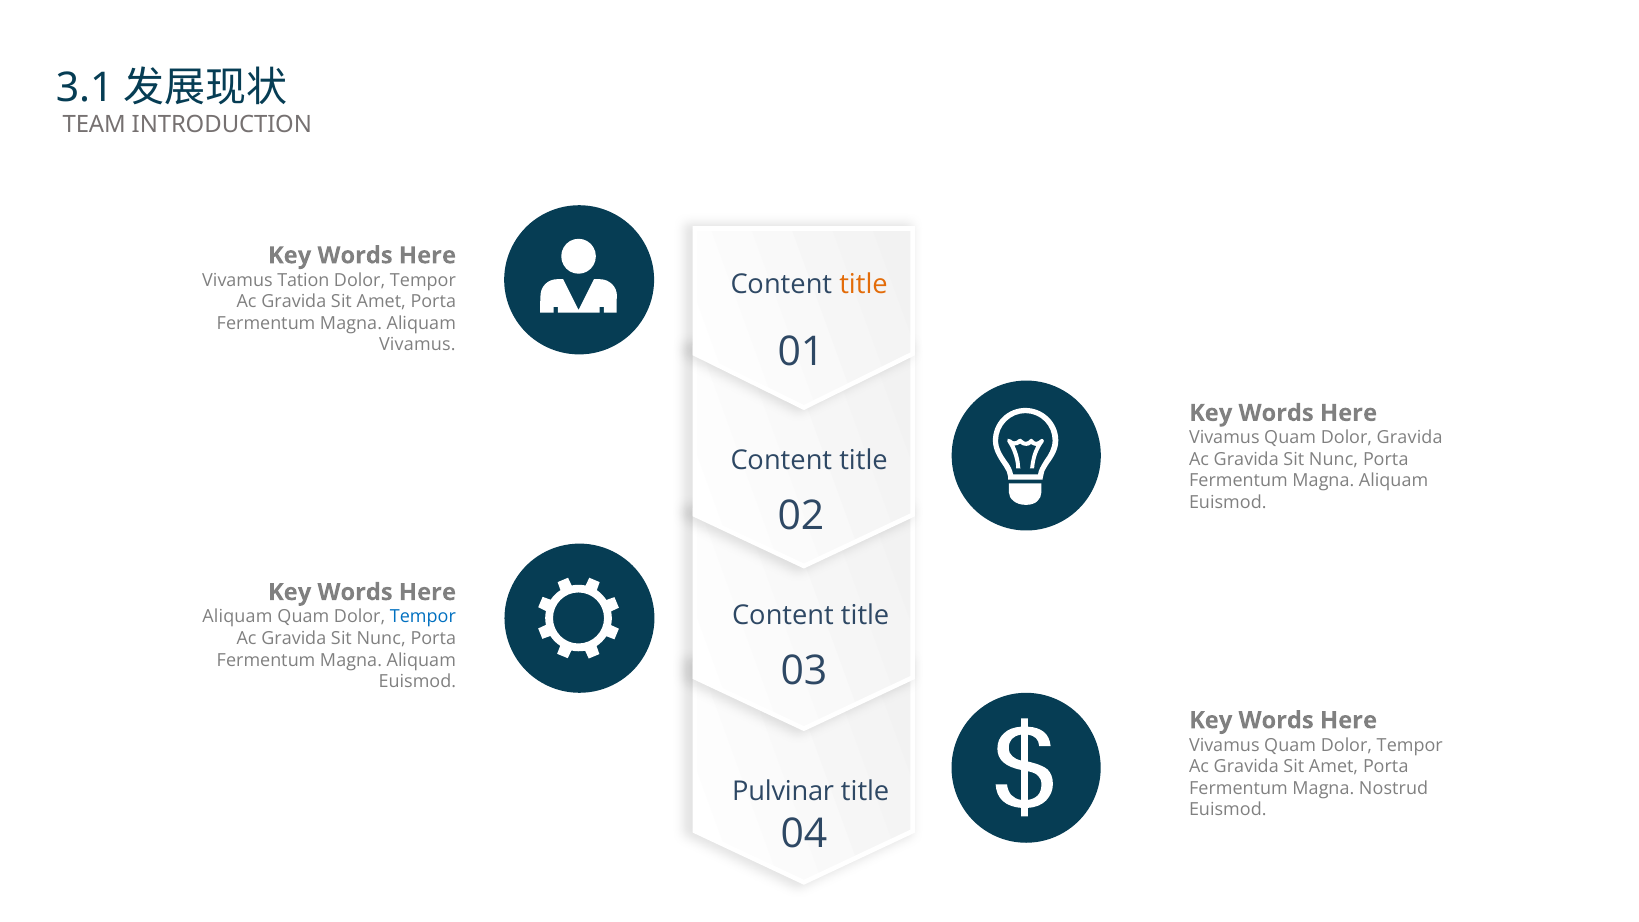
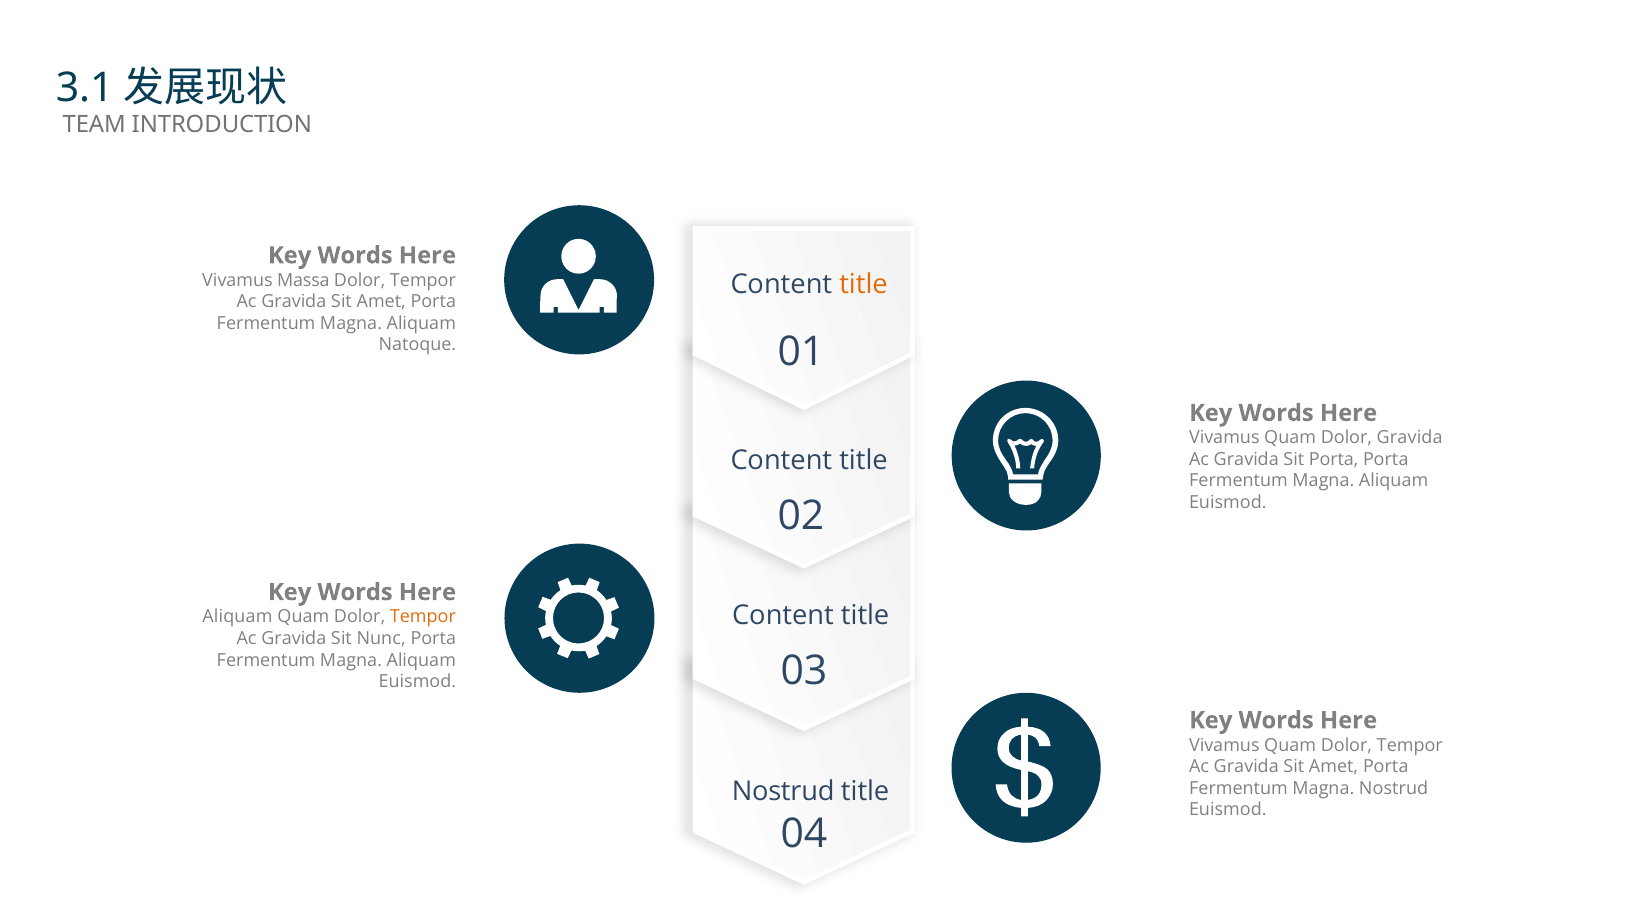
Tation: Tation -> Massa (303, 280)
Vivamus: Vivamus -> Natoque (417, 345)
Nunc: Nunc -> Porta (1334, 459)
Tempor colour: blue -> orange (423, 617)
Pulvinar: Pulvinar -> Nostrud (783, 791)
